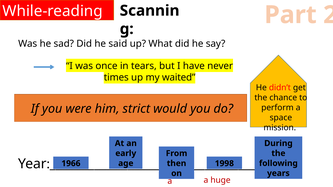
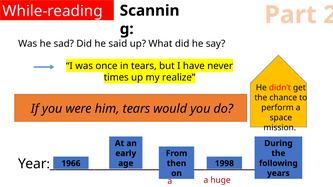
waited: waited -> realize (179, 78)
him strict: strict -> tears (137, 109)
